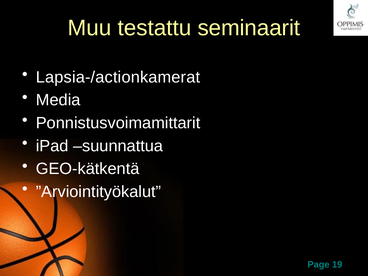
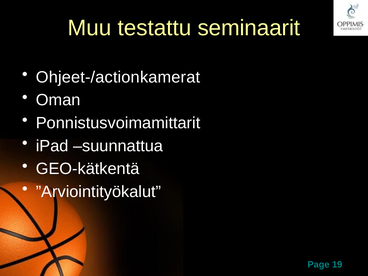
Lapsia-/actionkamerat: Lapsia-/actionkamerat -> Ohjeet-/actionkamerat (118, 77)
Media: Media -> Oman (58, 100)
